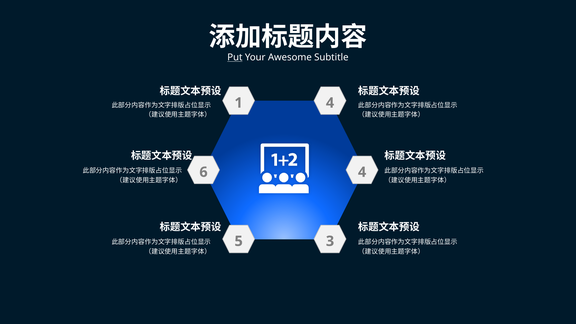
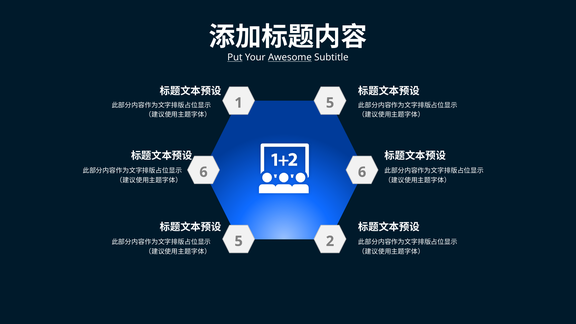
Awesome underline: none -> present (290, 57)
1 4: 4 -> 5 (330, 103)
6 4: 4 -> 6 (362, 172)
3: 3 -> 2 (330, 241)
